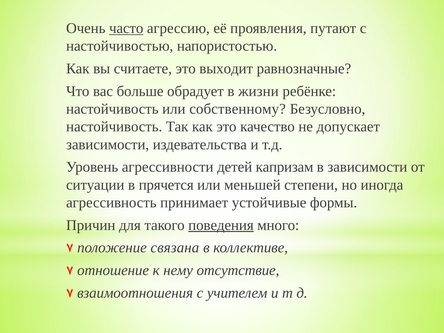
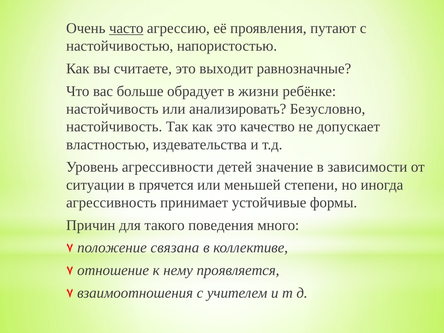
собственному: собственному -> анализировать (238, 109)
зависимости: зависимости -> властностью (108, 144)
капризам: капризам -> значение (284, 167)
поведения underline: present -> none (221, 225)
отсутствие: отсутствие -> проявляется (238, 270)
